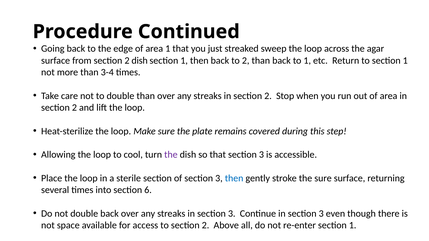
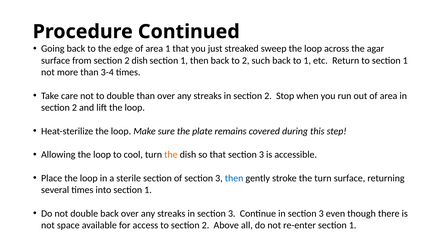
2 than: than -> such (261, 61)
the colour: purple -> orange (171, 155)
the sure: sure -> turn (323, 178)
into section 6: 6 -> 1 (148, 190)
